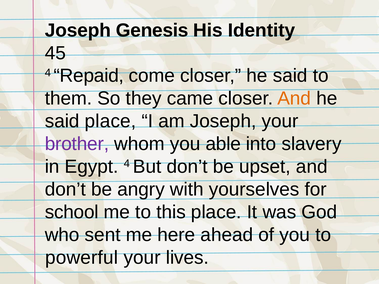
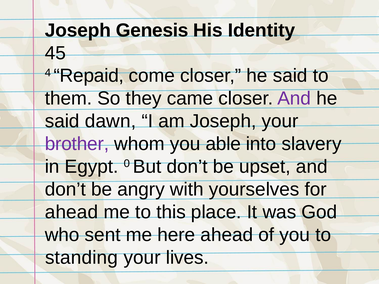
And colour: orange -> purple (294, 99)
said place: place -> dawn (110, 121)
Egypt 4: 4 -> 0 (127, 164)
school: school -> ahead (72, 212)
powerful: powerful -> standing (82, 258)
